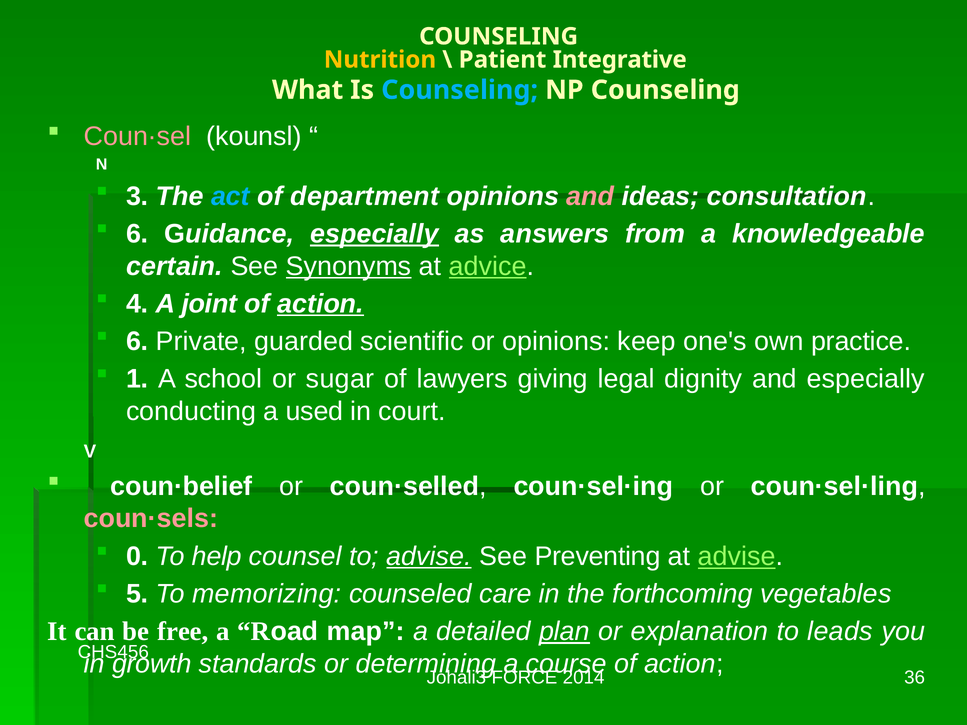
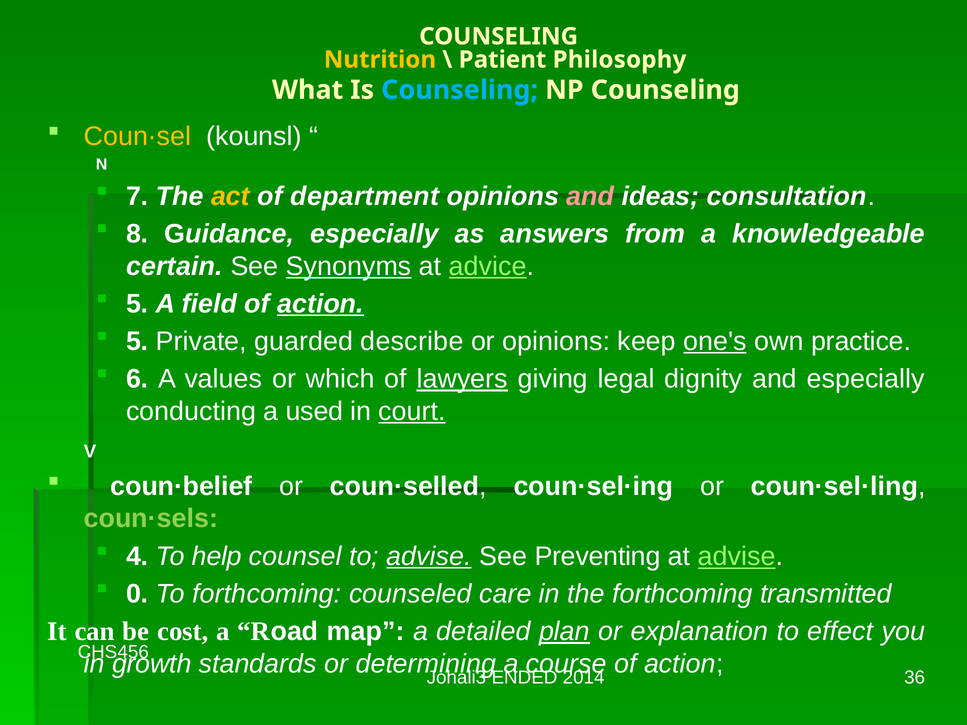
Integrative: Integrative -> Philosophy (620, 60)
Coun·sel colour: pink -> yellow (138, 136)
3: 3 -> 7 (137, 196)
act colour: light blue -> yellow (230, 196)
6: 6 -> 8 (137, 234)
especially underline: present -> none (374, 234)
4: 4 -> 5 (137, 304)
joint: joint -> field (209, 304)
6: 6 -> 5 (137, 341)
scientific: scientific -> describe (412, 341)
one's underline: none -> present (715, 341)
1: 1 -> 6 (137, 379)
school: school -> values (223, 379)
sugar: sugar -> which (340, 379)
lawyers underline: none -> present (462, 379)
court underline: none -> present (412, 411)
coun·sels colour: pink -> light green (151, 519)
0: 0 -> 4 (137, 556)
5: 5 -> 0 (137, 594)
To memorizing: memorizing -> forthcoming (267, 594)
vegetables: vegetables -> transmitted (826, 594)
free: free -> cost (183, 632)
leads: leads -> effect (840, 632)
FORCE: FORCE -> ENDED (524, 678)
